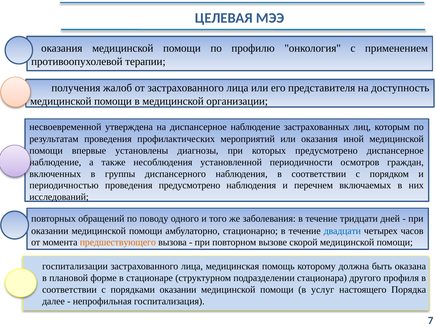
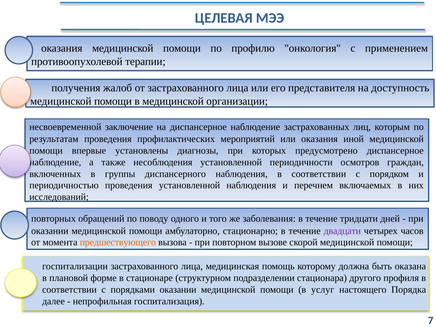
утверждена: утверждена -> заключение (129, 127)
проведения предусмотрено: предусмотрено -> установленной (190, 185)
двадцати colour: blue -> purple (342, 231)
